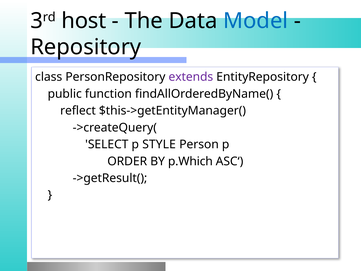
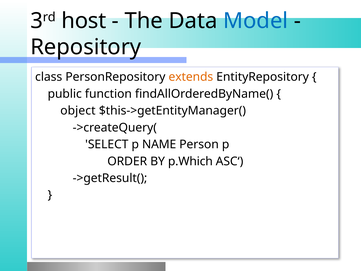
extends colour: purple -> orange (191, 77)
reflect: reflect -> object (78, 111)
STYLE: STYLE -> NAME (159, 144)
